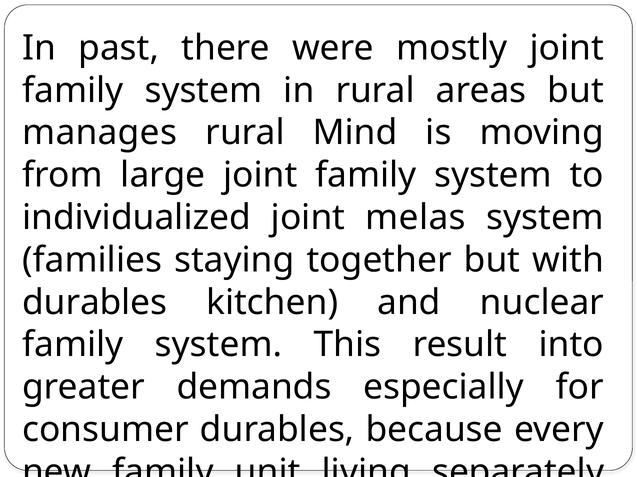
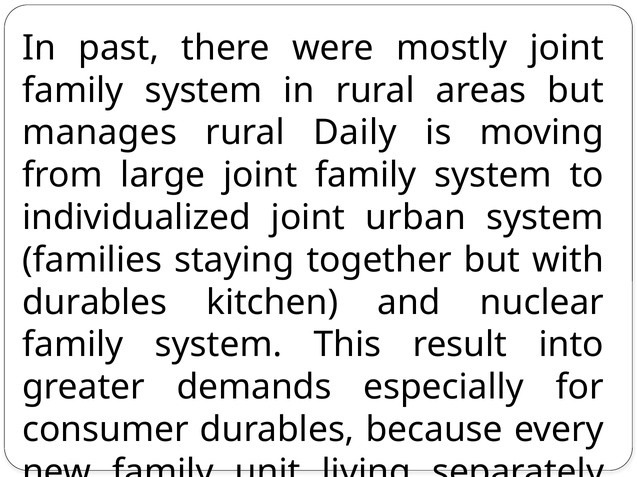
Mind: Mind -> Daily (355, 133)
melas: melas -> urban (416, 218)
